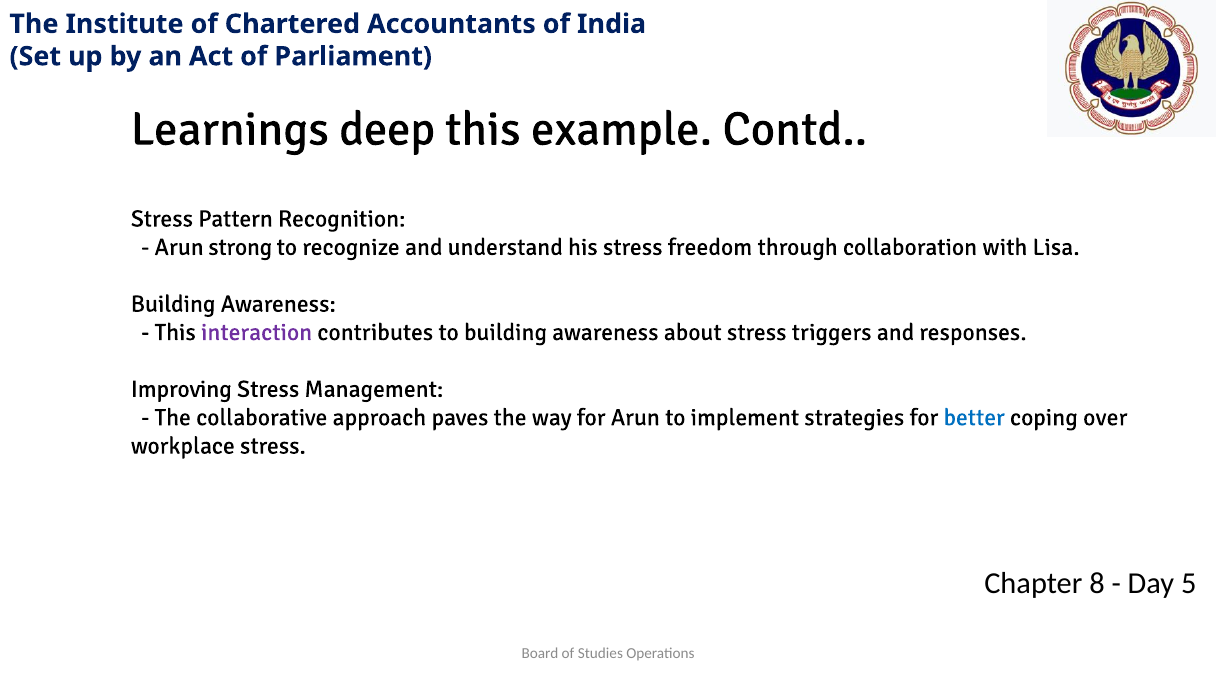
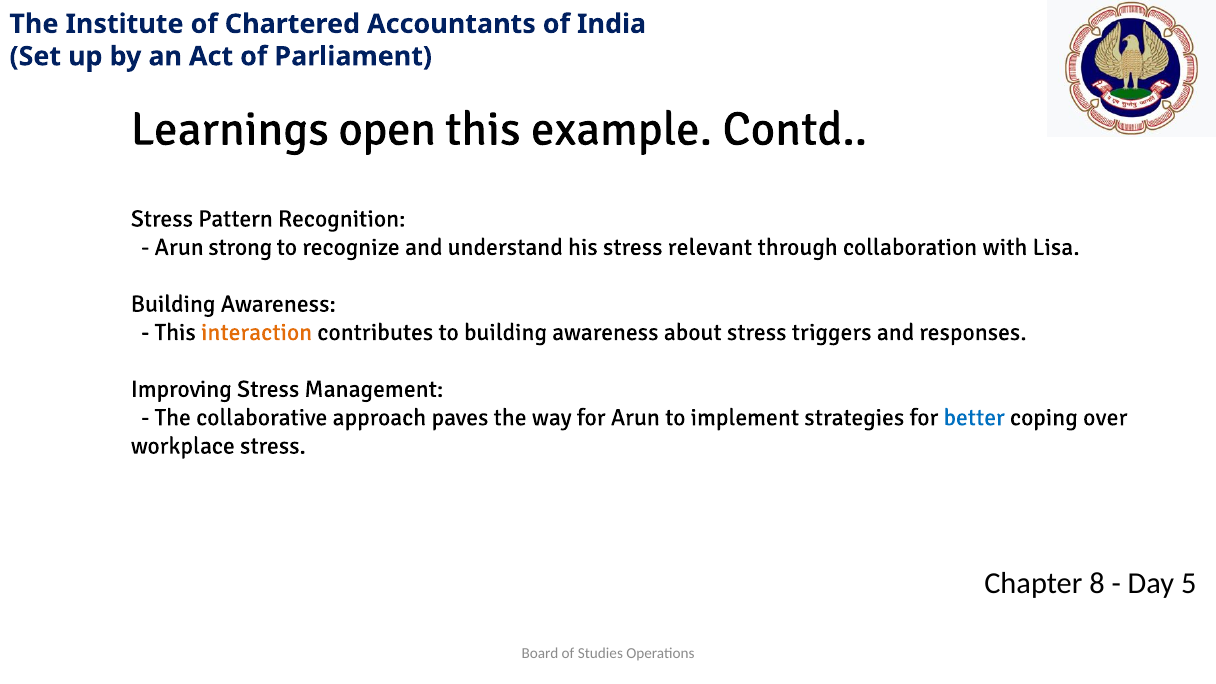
deep: deep -> open (387, 129)
freedom: freedom -> relevant (710, 247)
interaction colour: purple -> orange (257, 332)
